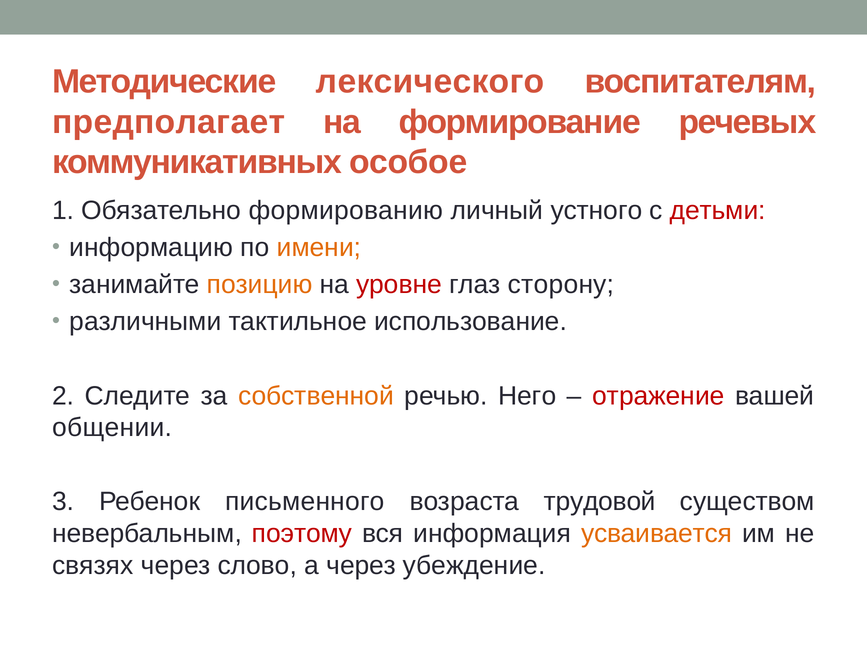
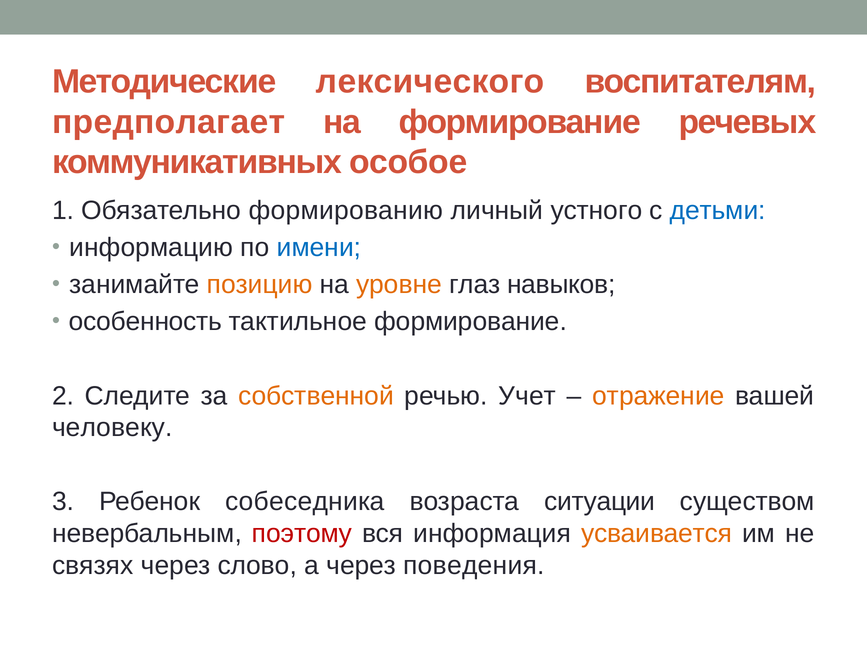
детьми colour: red -> blue (718, 211)
имени colour: orange -> blue (319, 248)
уровне colour: red -> orange (399, 285)
сторону: сторону -> навыков (561, 285)
различными: различными -> особенность (145, 322)
тактильное использование: использование -> формирование (471, 322)
Него: Него -> Учет (527, 396)
отражение colour: red -> orange (658, 396)
общении: общении -> человеку (112, 428)
письменного: письменного -> собеседника (305, 502)
трудовой: трудовой -> ситуации (600, 502)
убеждение: убеждение -> поведения (474, 565)
